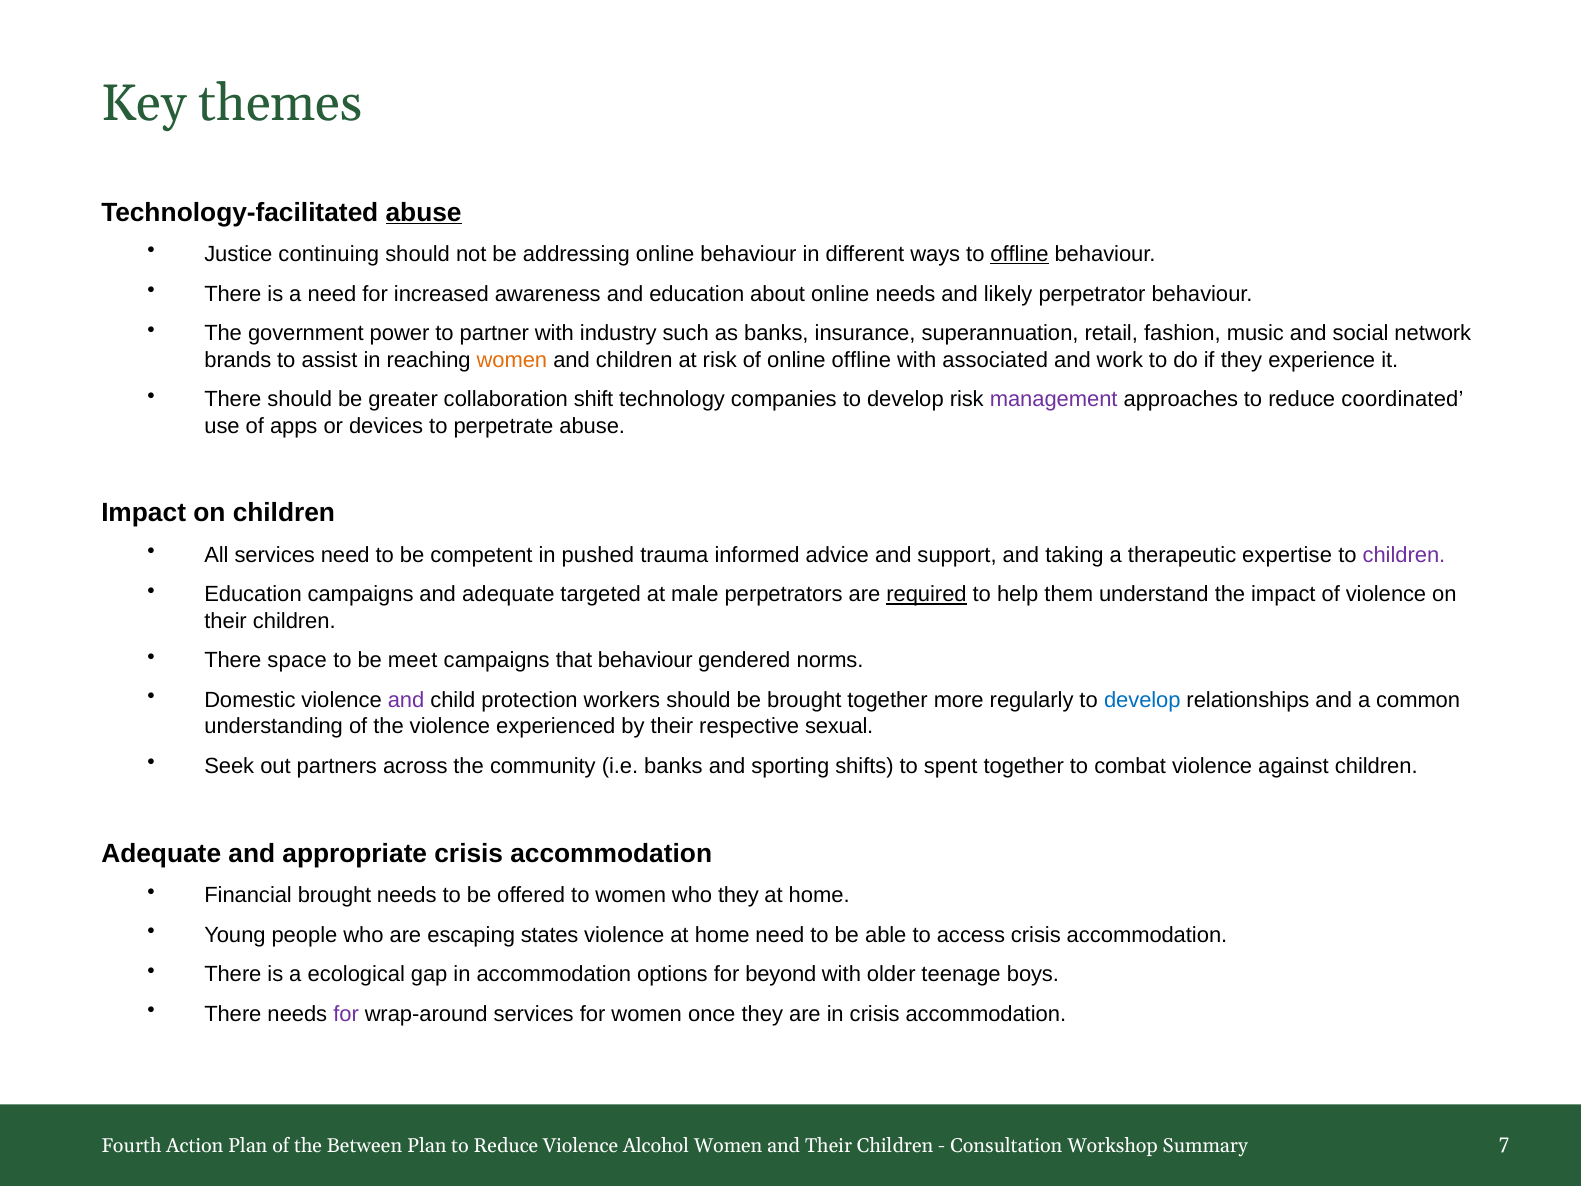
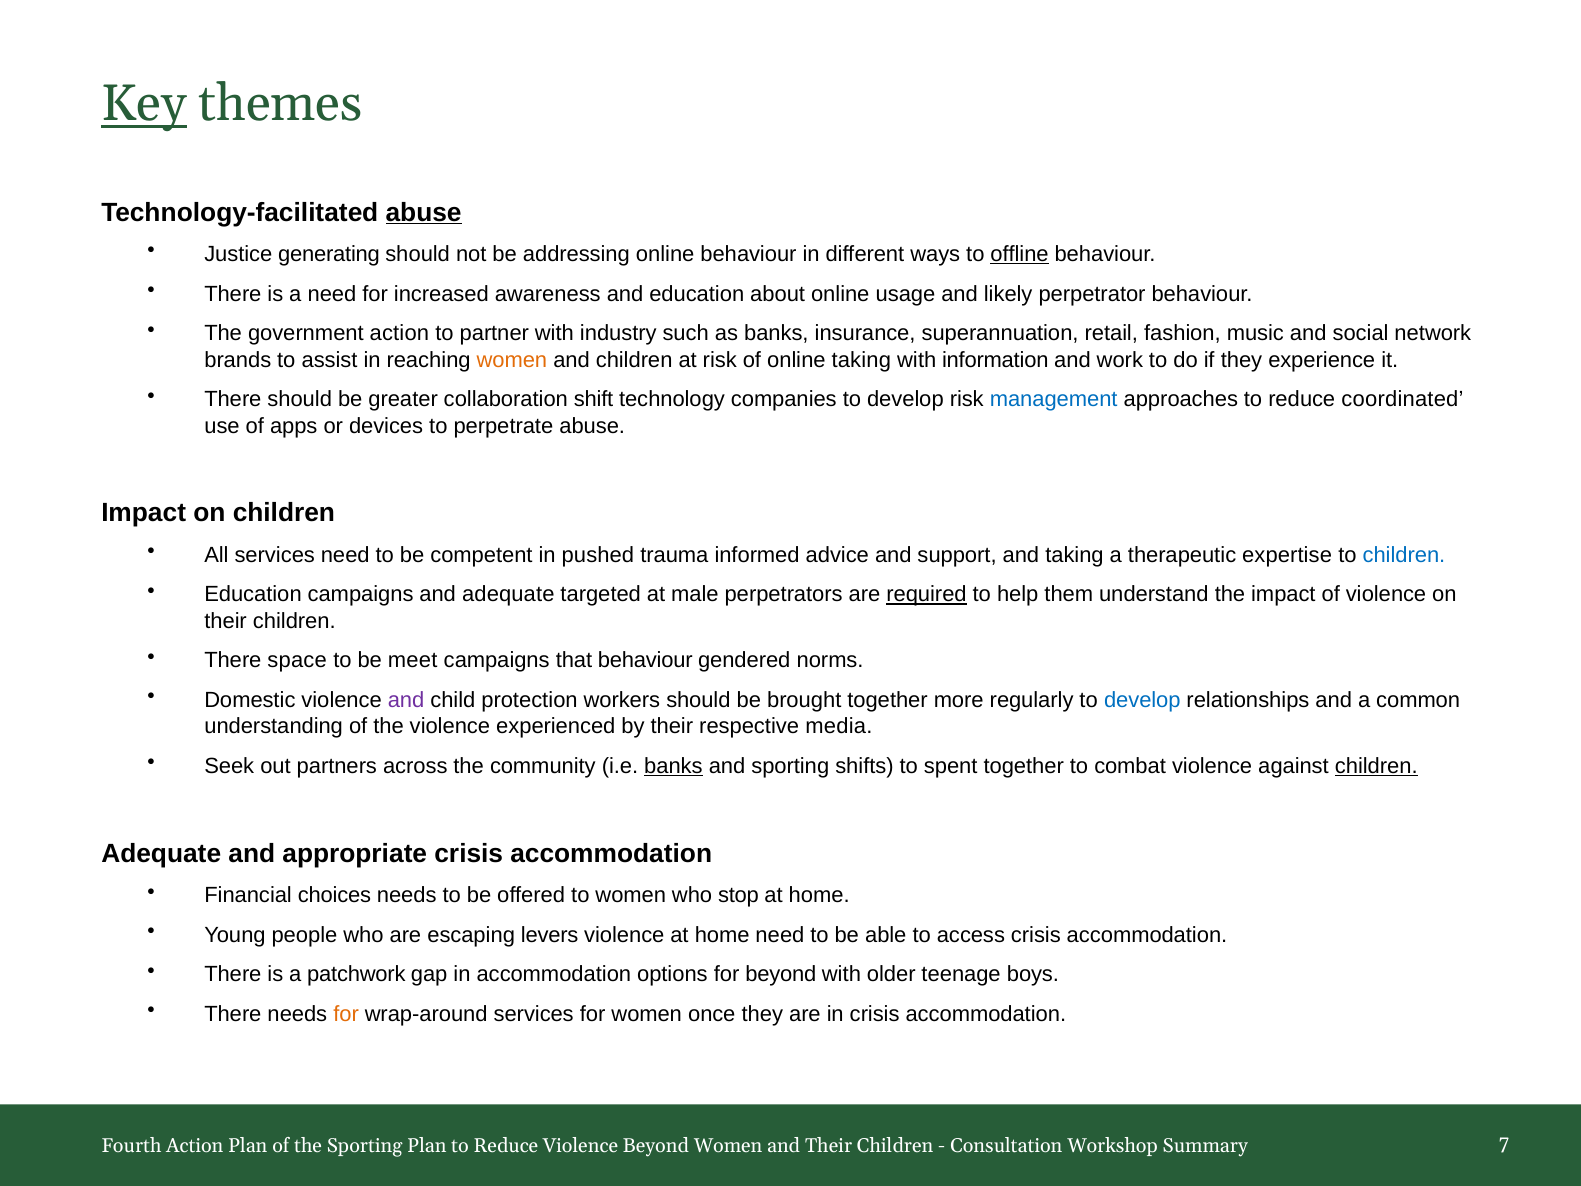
Key underline: none -> present (144, 104)
continuing: continuing -> generating (329, 254)
online needs: needs -> usage (905, 294)
government power: power -> action (399, 333)
online offline: offline -> taking (861, 360)
associated: associated -> information (995, 360)
management colour: purple -> blue (1054, 399)
children colour: purple -> blue (1404, 555)
sexual: sexual -> media (839, 726)
banks underline: none -> present (673, 766)
children underline: none -> present (1376, 766)
Financial brought: brought -> choices (335, 895)
who they: they -> stop (738, 895)
states: states -> levers (550, 935)
ecological: ecological -> patchwork (356, 974)
for colour: purple -> orange (346, 1014)
the Between: Between -> Sporting (365, 1146)
Violence Alcohol: Alcohol -> Beyond (656, 1146)
